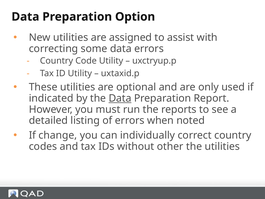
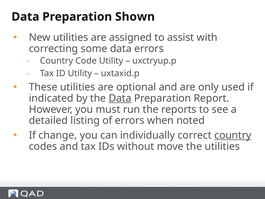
Option: Option -> Shown (135, 17)
country underline: none -> present (233, 135)
other: other -> move (170, 146)
